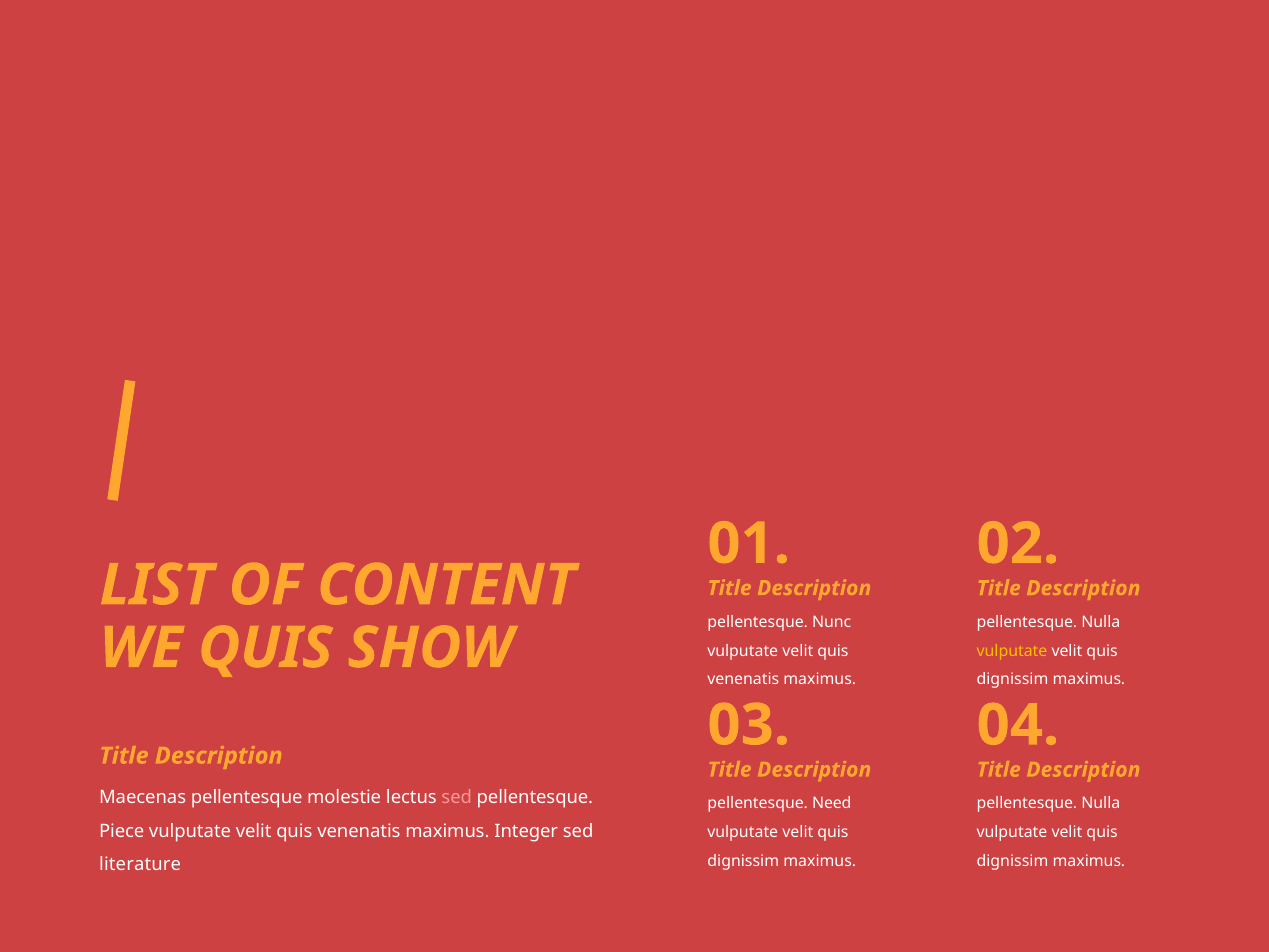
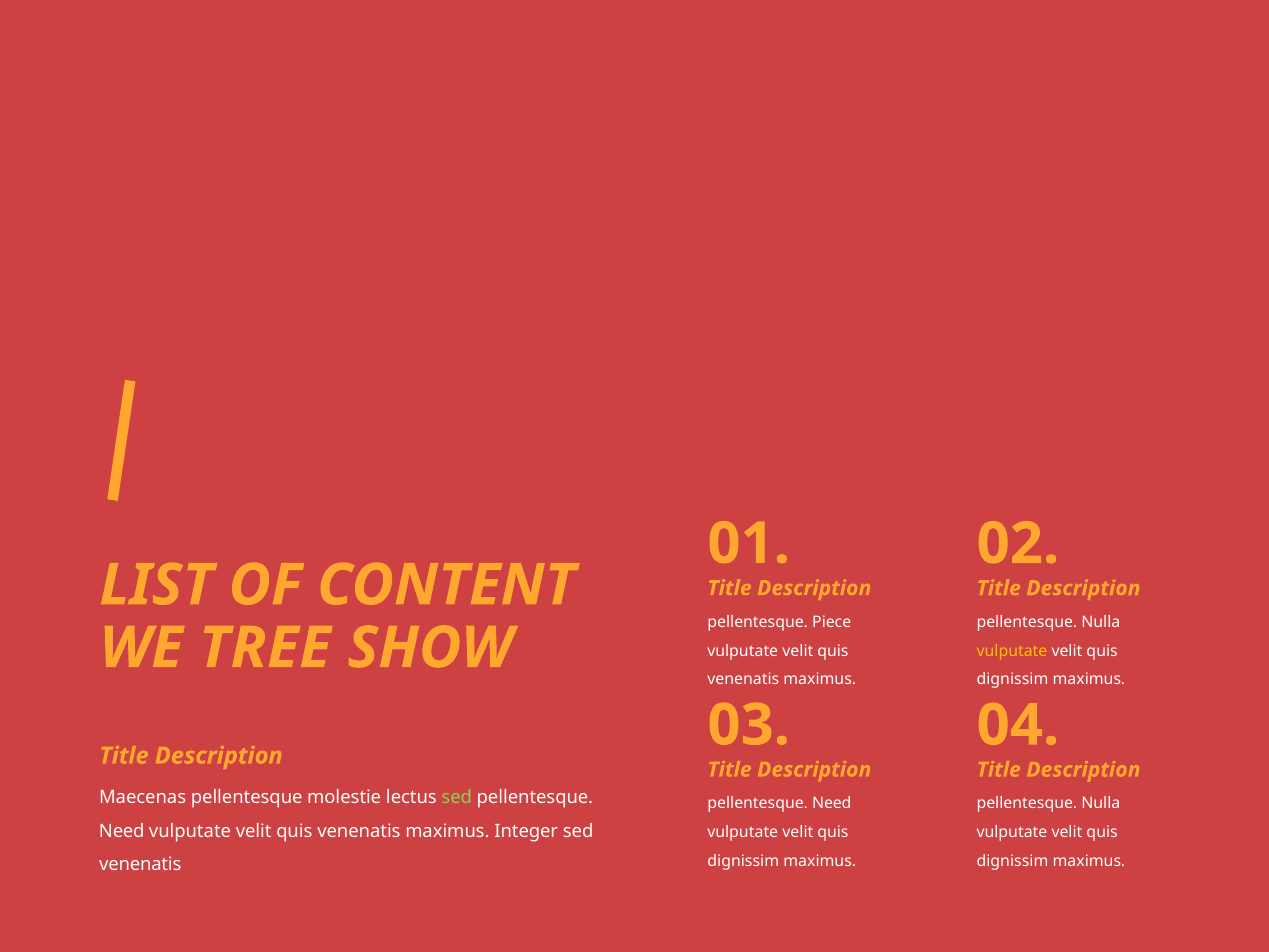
Nunc: Nunc -> Piece (832, 622)
WE QUIS: QUIS -> TREE (265, 648)
sed colour: pink -> light green (457, 798)
Piece: Piece -> Need (122, 831)
literature: literature -> venenatis (140, 864)
